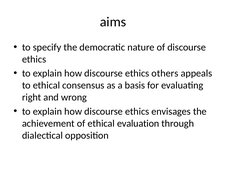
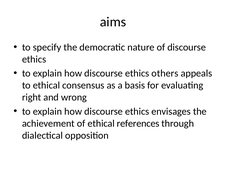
evaluation: evaluation -> references (138, 124)
